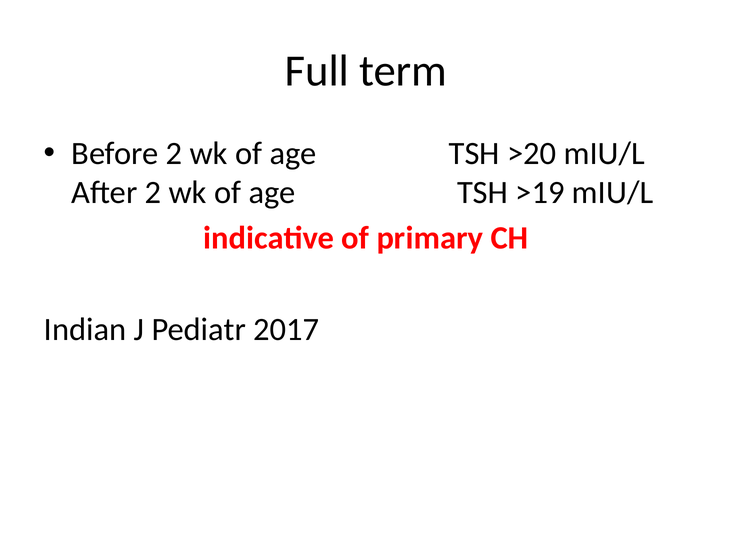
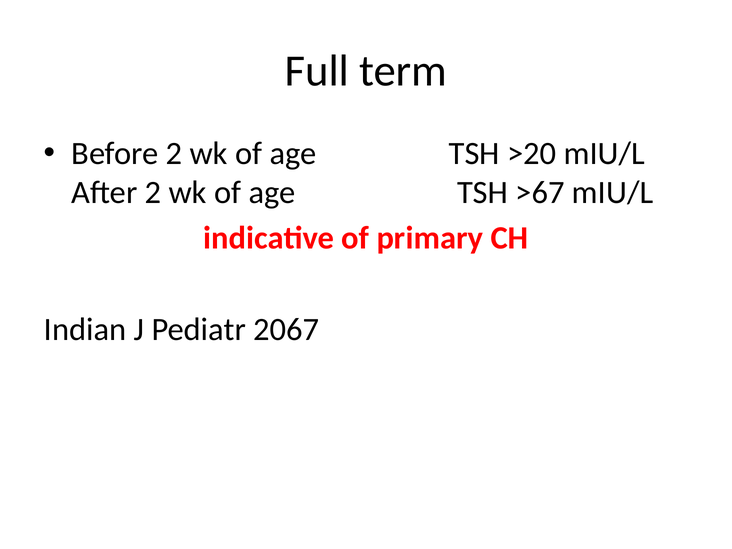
>19: >19 -> >67 (540, 193)
2017: 2017 -> 2067 (286, 329)
